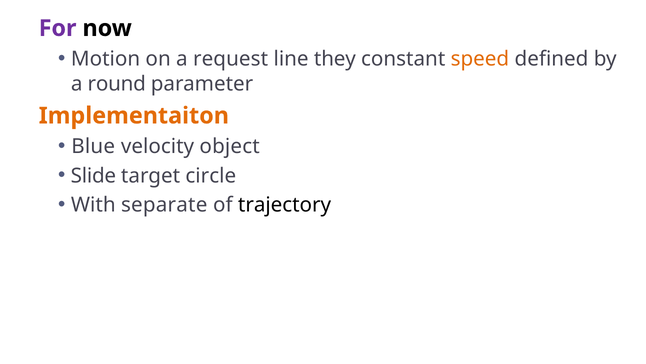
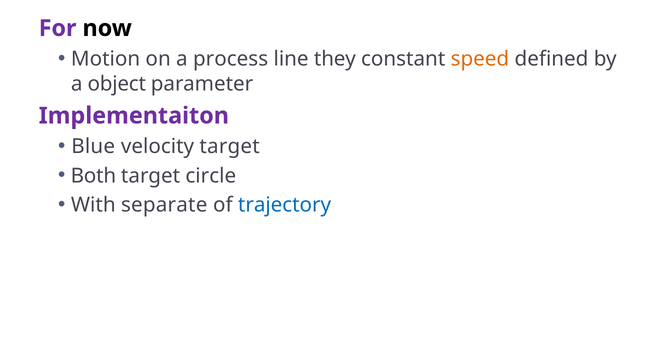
request: request -> process (231, 59)
round: round -> object (117, 84)
Implementaiton colour: orange -> purple (134, 116)
velocity object: object -> target (230, 146)
Slide: Slide -> Both (93, 175)
trajectory colour: black -> blue (285, 205)
